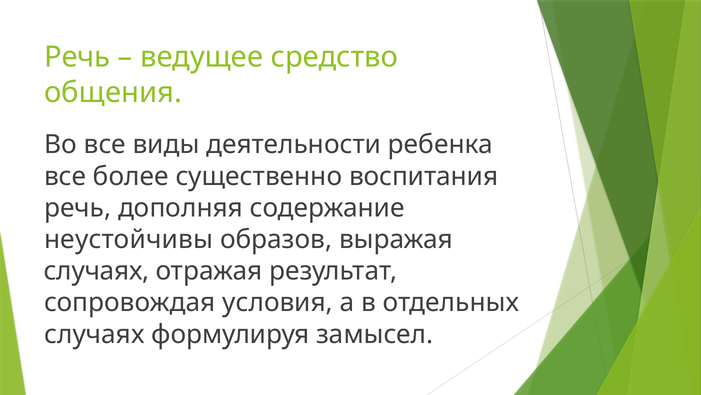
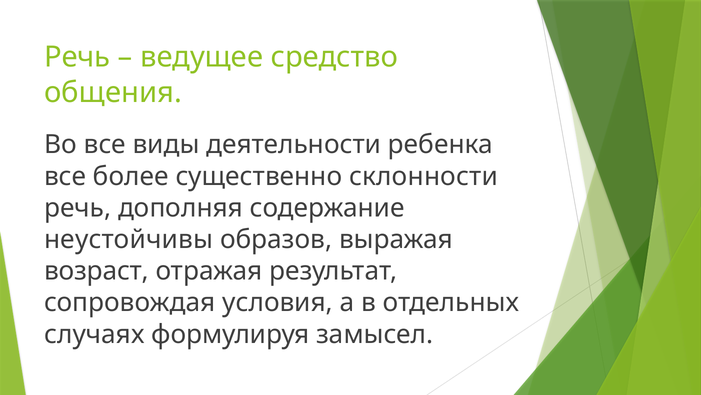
воспитания: воспитания -> склонности (424, 176)
случаях: случаях -> возраст (97, 271)
